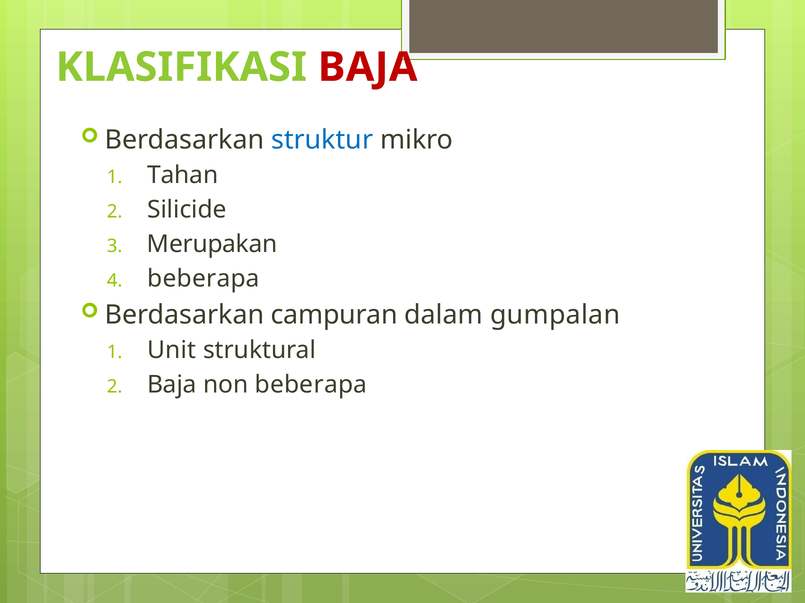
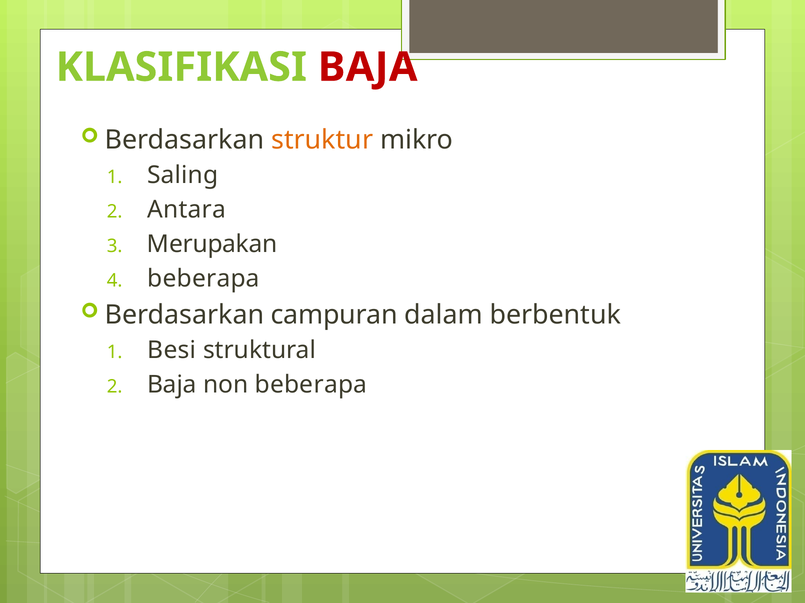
struktur colour: blue -> orange (322, 140)
Tahan: Tahan -> Saling (183, 176)
Silicide: Silicide -> Antara (187, 210)
gumpalan: gumpalan -> berbentuk (555, 315)
Unit: Unit -> Besi (172, 351)
